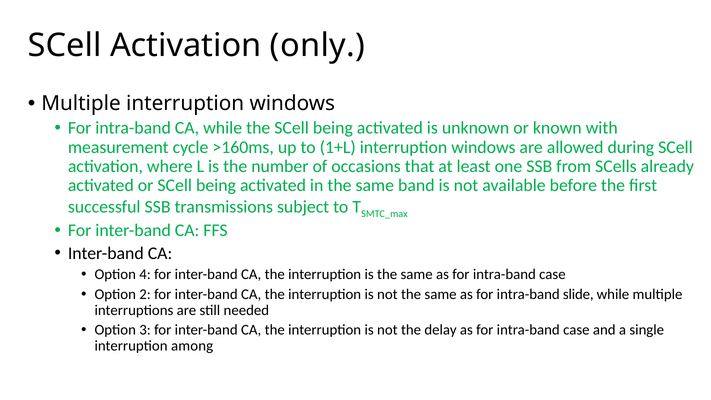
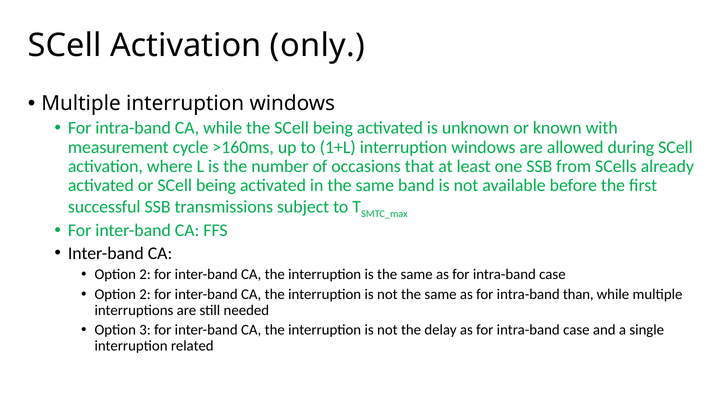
4: 4 -> 2 (145, 275)
slide: slide -> than (578, 294)
among: among -> related (192, 346)
